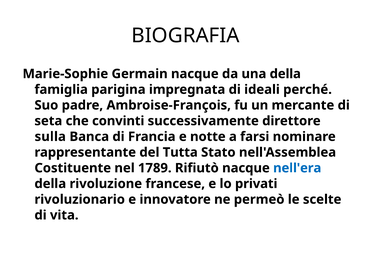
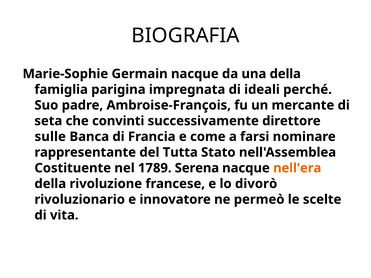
sulla: sulla -> sulle (50, 137)
notte: notte -> come (208, 137)
Rifiutò: Rifiutò -> Serena (197, 168)
nell'era colour: blue -> orange (297, 168)
privati: privati -> divorò (256, 184)
